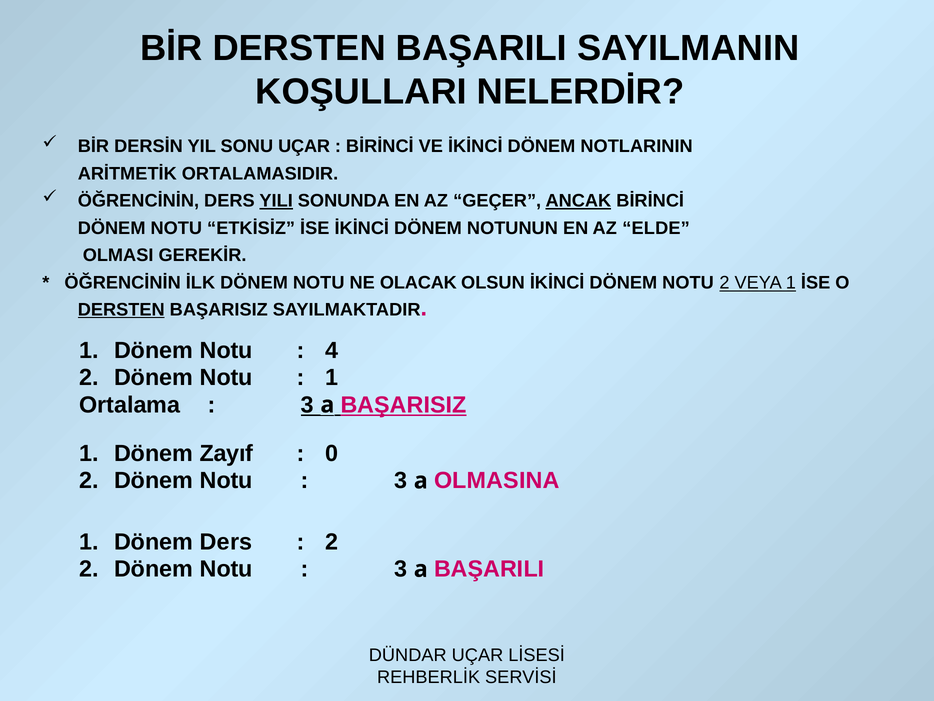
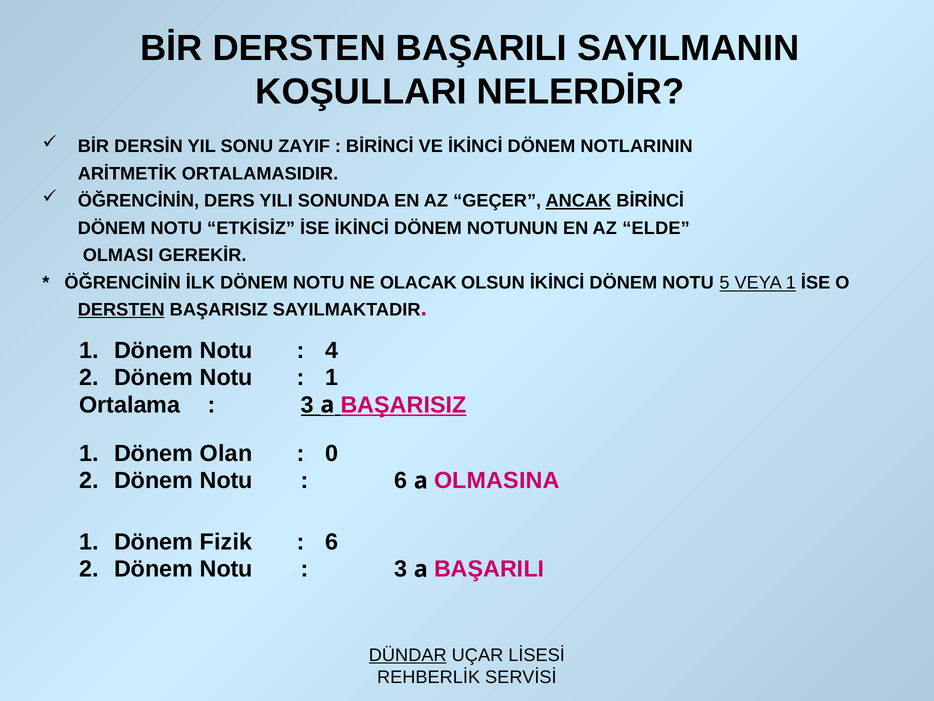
SONU UÇAR: UÇAR -> ZAYIF (304, 146)
YILI underline: present -> none (276, 201)
NOTU 2: 2 -> 5 (724, 283)
Zayıf: Zayıf -> Olan (226, 453)
3: 3 -> 6 (401, 480)
Dönem Ders: Ders -> Fizik (226, 542)
2: 2 -> 6 (332, 542)
DÜNDAR underline: none -> present (408, 655)
